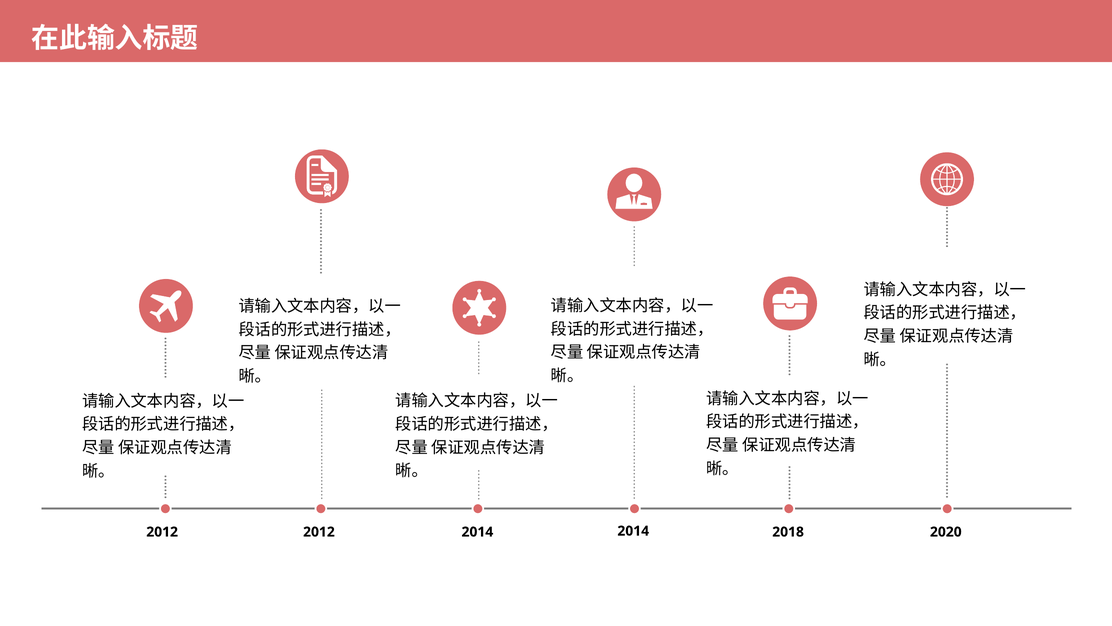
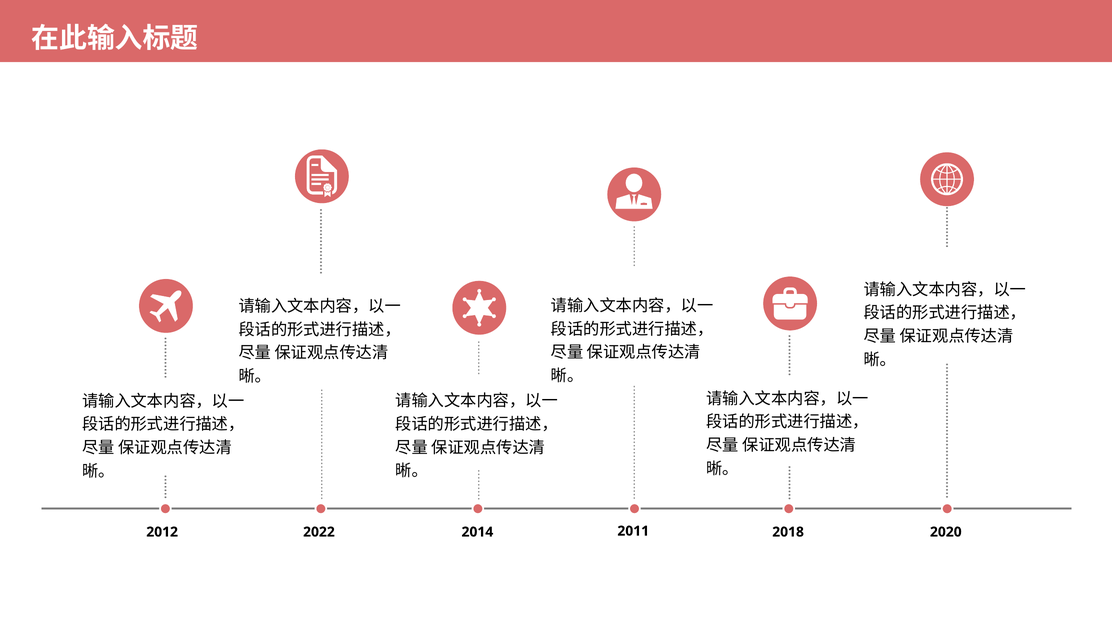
2014: 2014 -> 2011 (633, 531)
2012: 2012 -> 2022 (319, 532)
